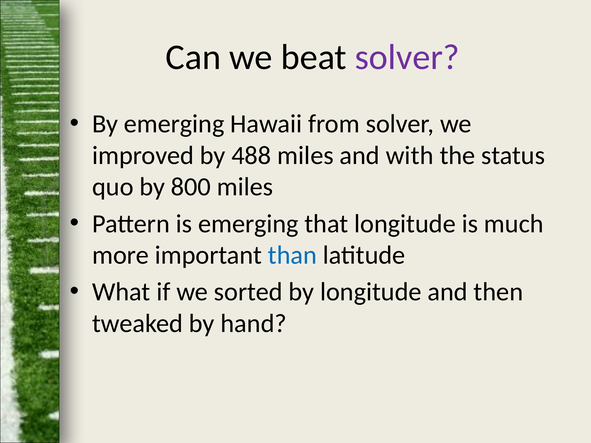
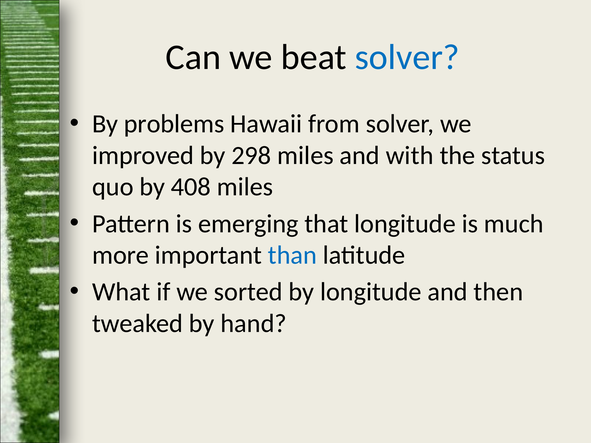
solver colour: purple -> blue (407, 57)
By emerging: emerging -> problems (174, 124)
488: 488 -> 298 (251, 156)
800: 800 -> 408 (191, 187)
